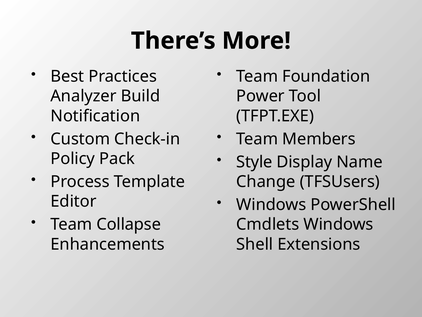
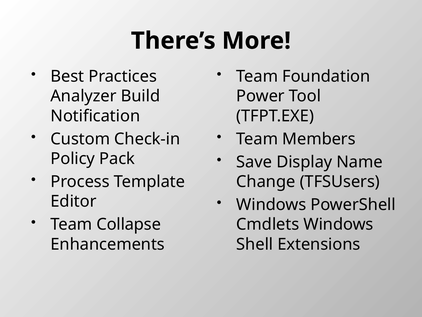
Style: Style -> Save (254, 162)
